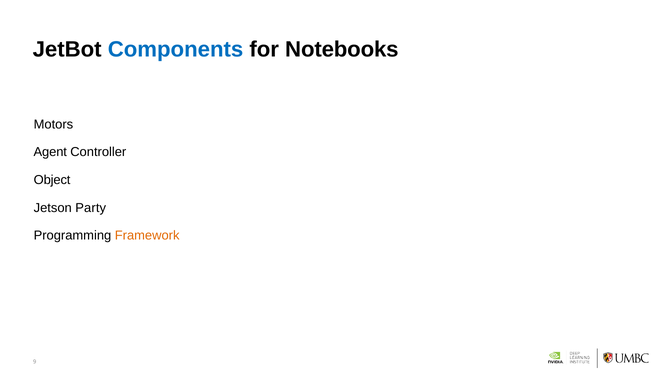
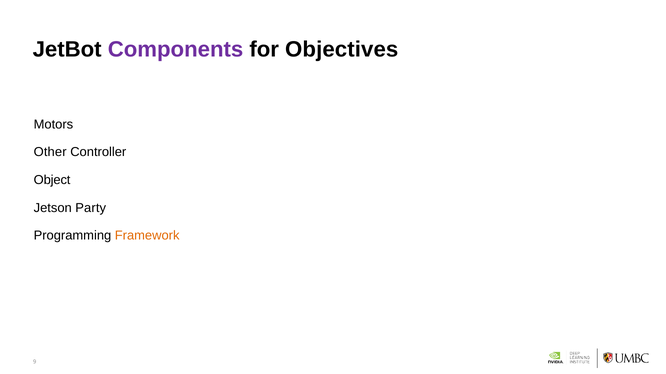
Components colour: blue -> purple (176, 49)
Notebooks: Notebooks -> Objectives (342, 49)
Agent: Agent -> Other (50, 152)
